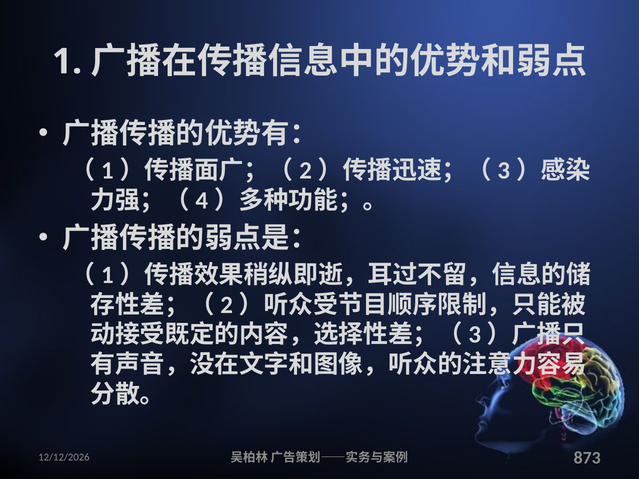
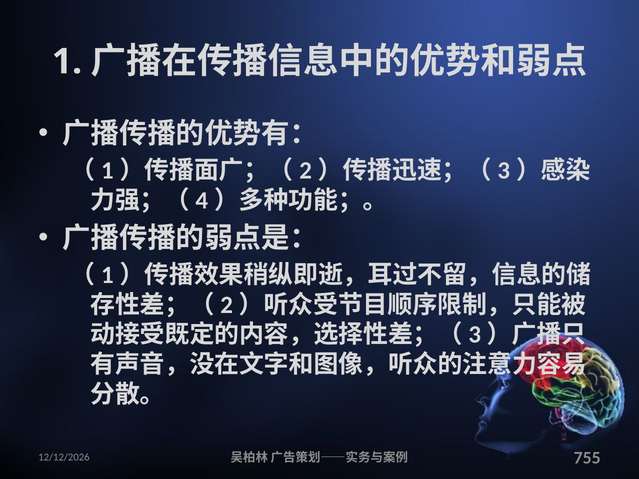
873: 873 -> 755 (587, 458)
